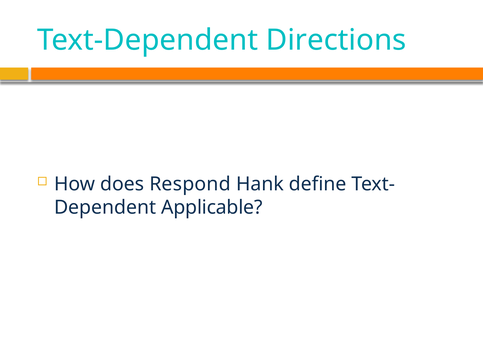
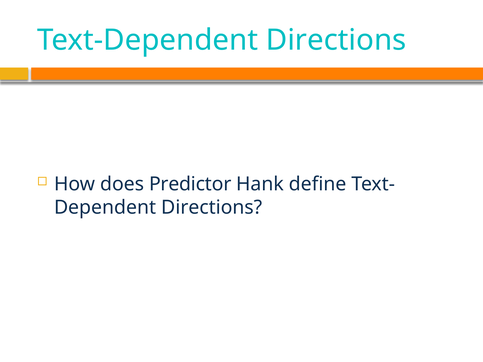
Respond: Respond -> Predictor (190, 184)
Applicable: Applicable -> Directions (212, 207)
